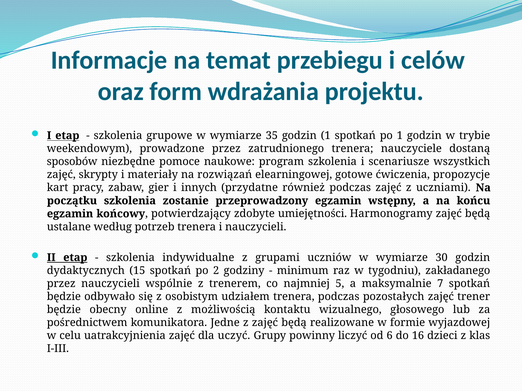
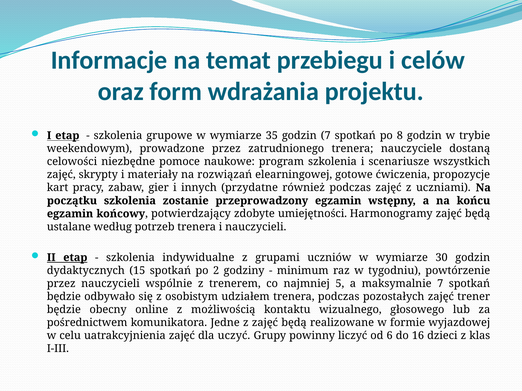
godzin 1: 1 -> 7 (326, 136)
po 1: 1 -> 8 (400, 136)
sposobów: sposobów -> celowości (72, 162)
zakładanego: zakładanego -> powtórzenie (458, 271)
